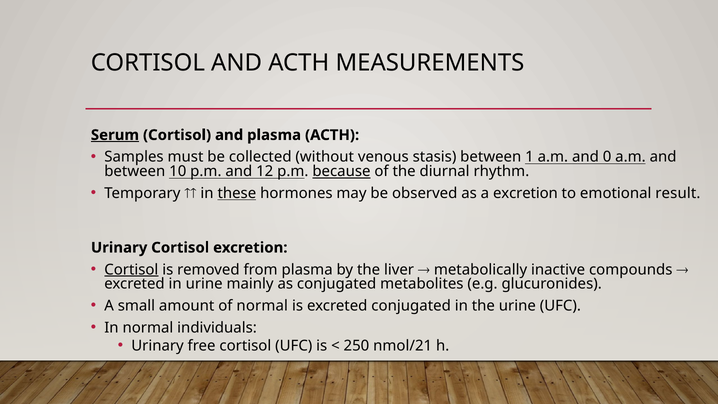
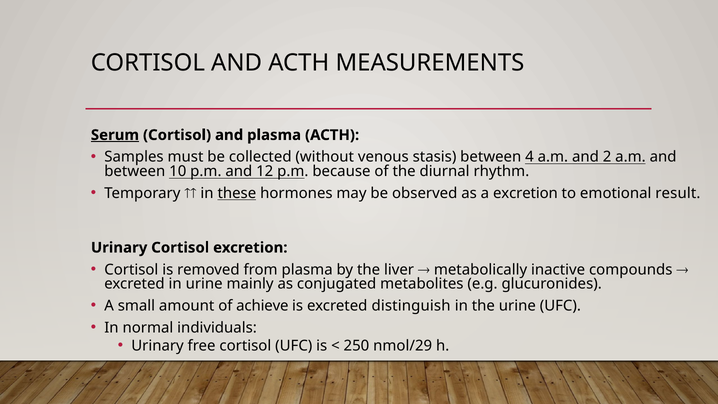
1: 1 -> 4 (530, 157)
0: 0 -> 2 (607, 157)
because underline: present -> none (341, 171)
Cortisol underline: present -> none (131, 270)
of normal: normal -> achieve (262, 306)
excreted conjugated: conjugated -> distinguish (411, 306)
nmol/21: nmol/21 -> nmol/29 (403, 346)
